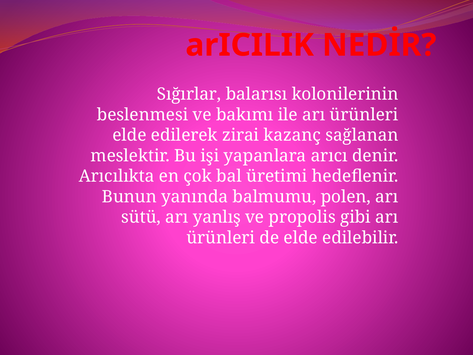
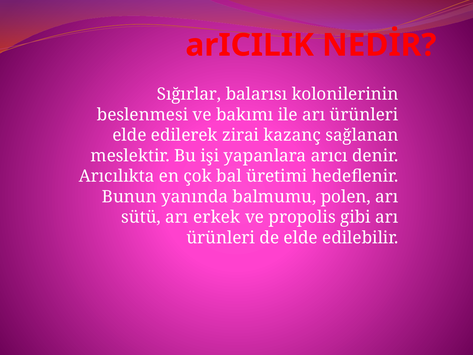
yanlış: yanlış -> erkek (217, 217)
